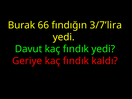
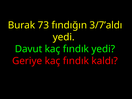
66: 66 -> 73 (43, 25)
3/7’lira: 3/7’lira -> 3/7’aldı (106, 25)
